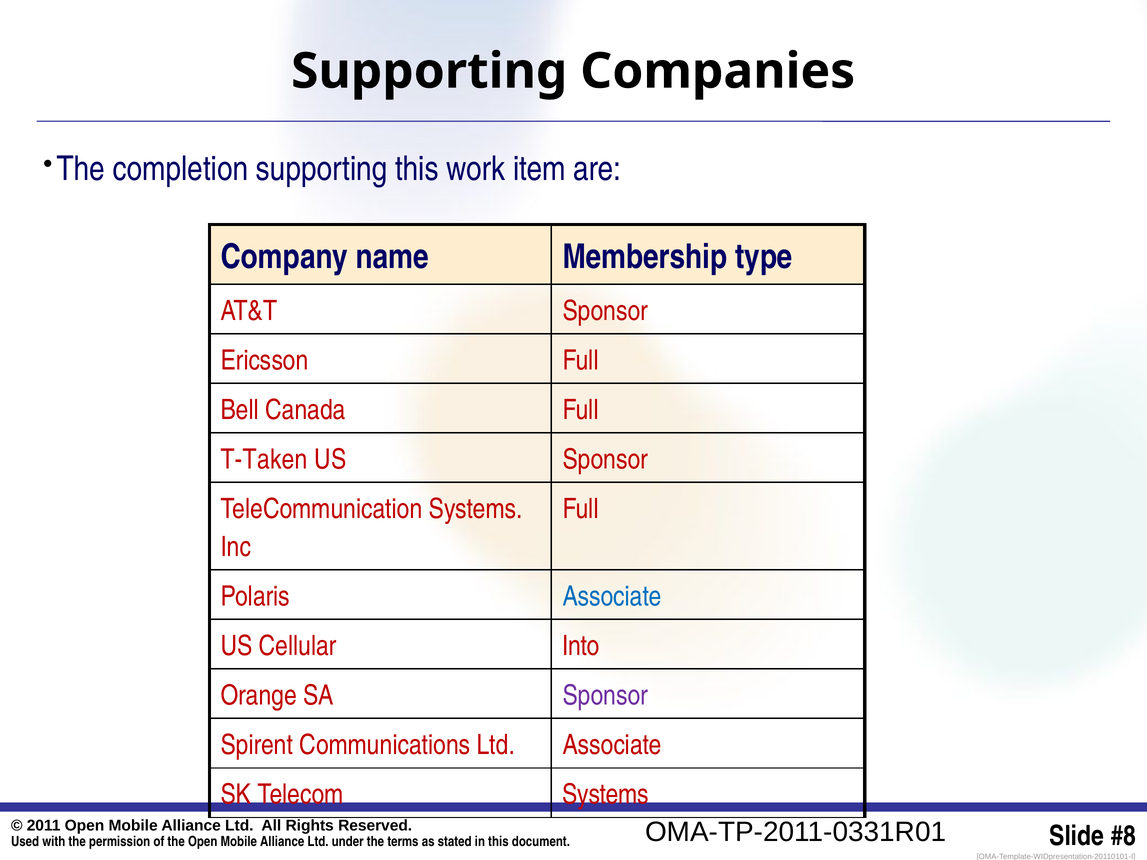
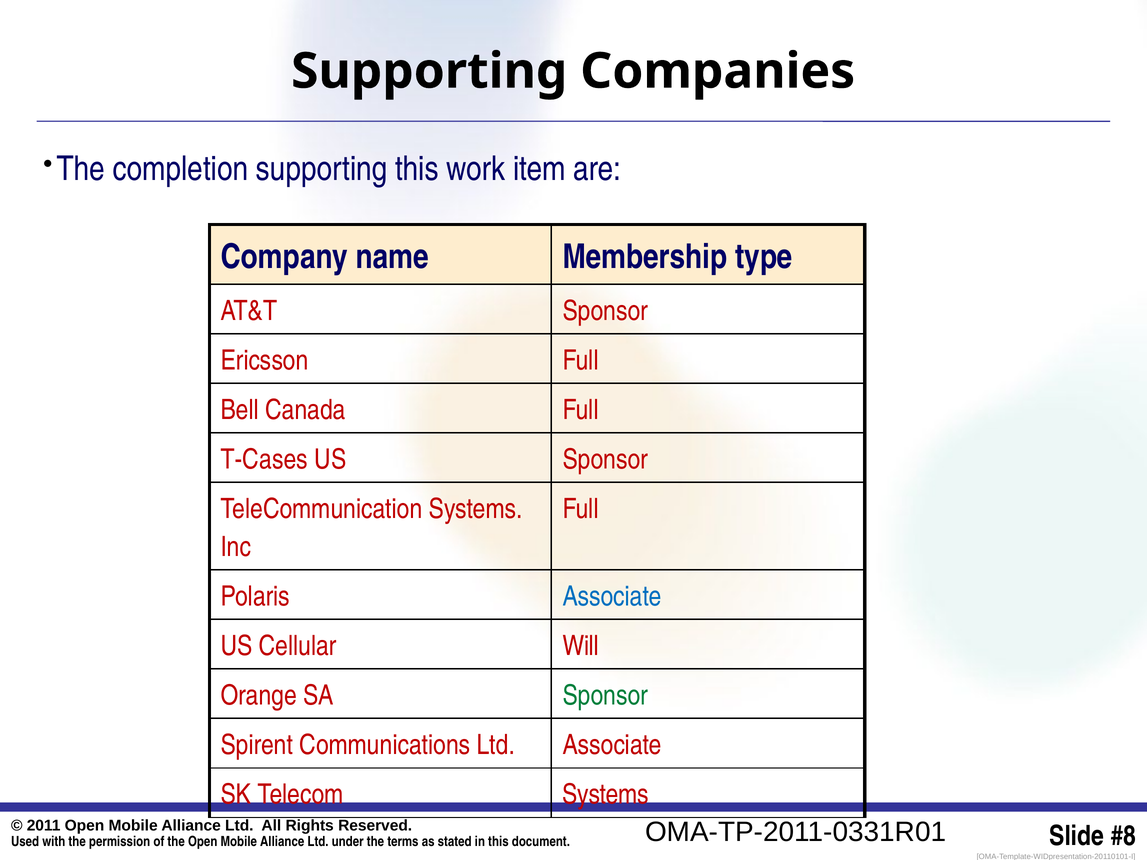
T-Taken: T-Taken -> T-Cases (264, 460)
Into: Into -> Will (581, 646)
Sponsor colour: purple -> green (605, 696)
